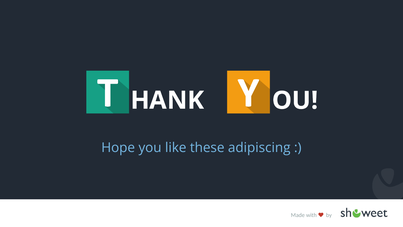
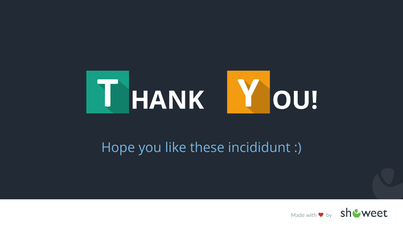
adipiscing: adipiscing -> incididunt (259, 147)
